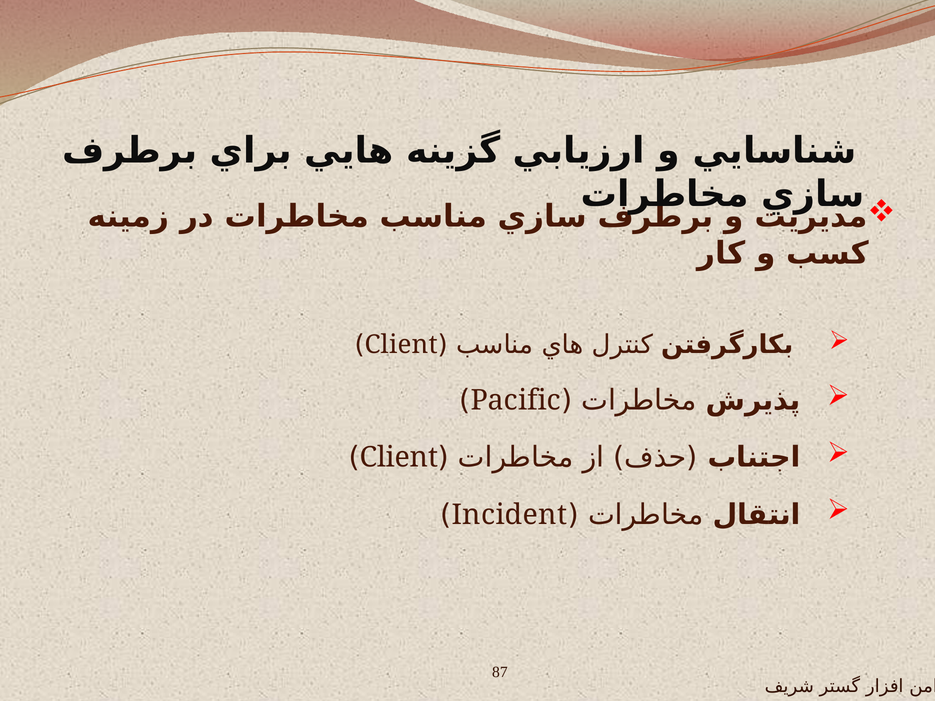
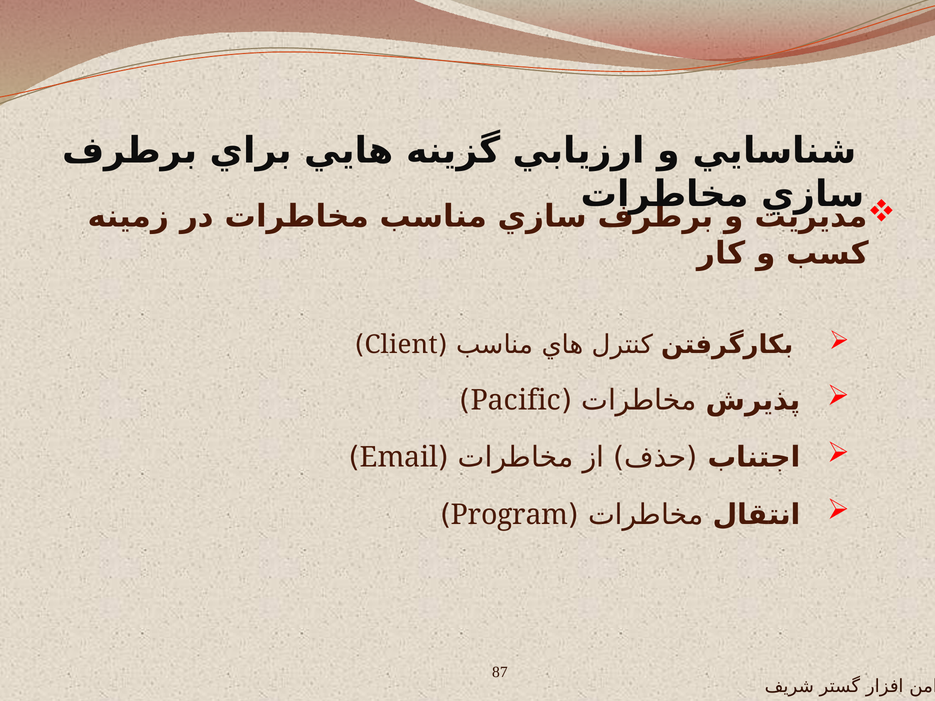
Client: Client -> Email (399, 458)
Incident: Incident -> Program (510, 515)
